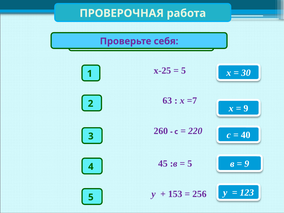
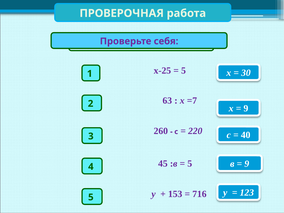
256: 256 -> 716 (199, 194)
